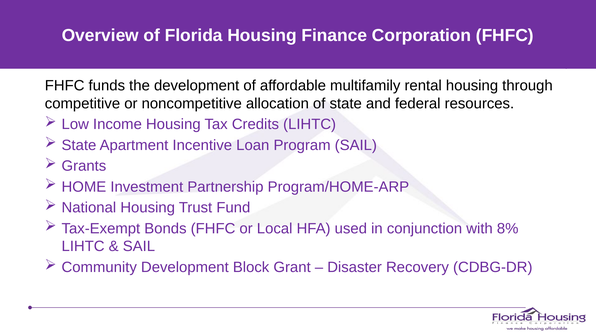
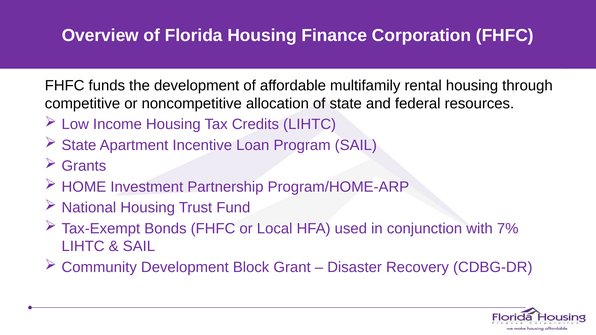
8%: 8% -> 7% (508, 229)
